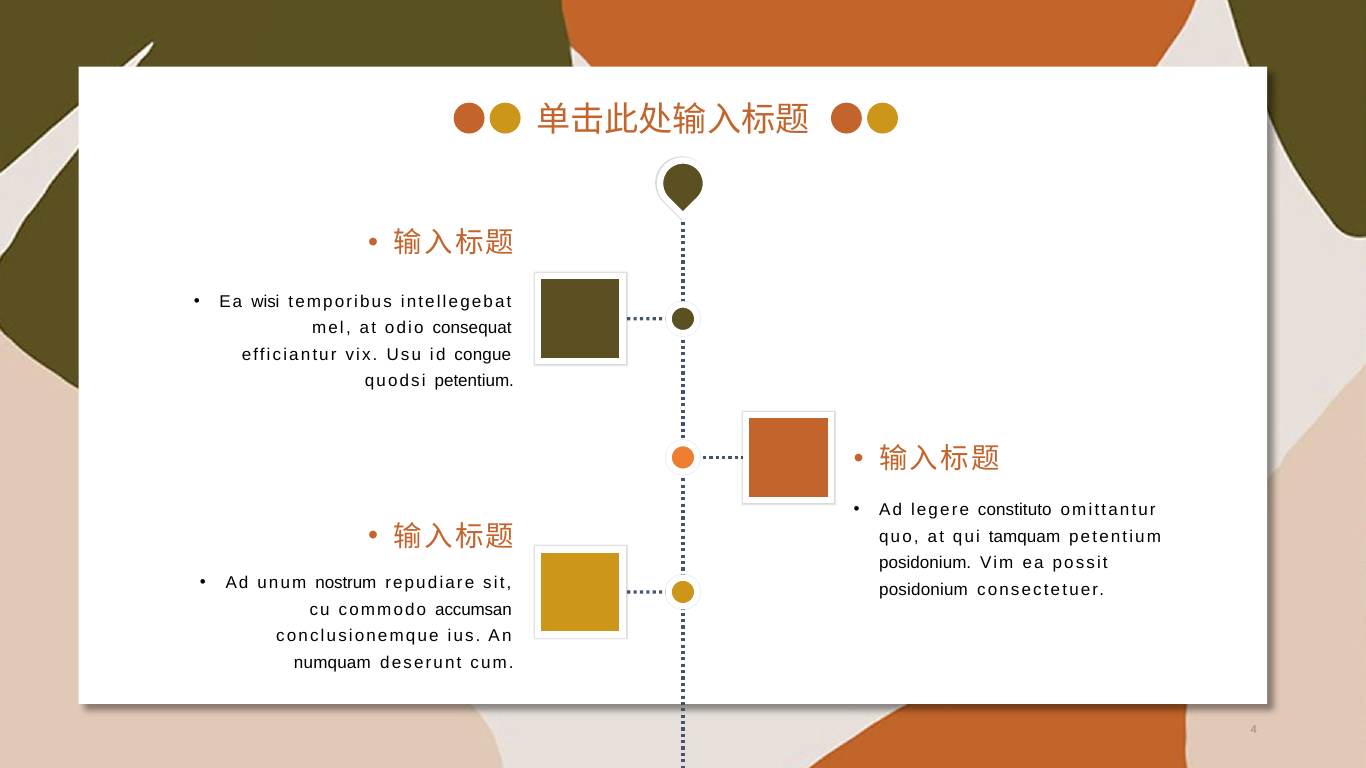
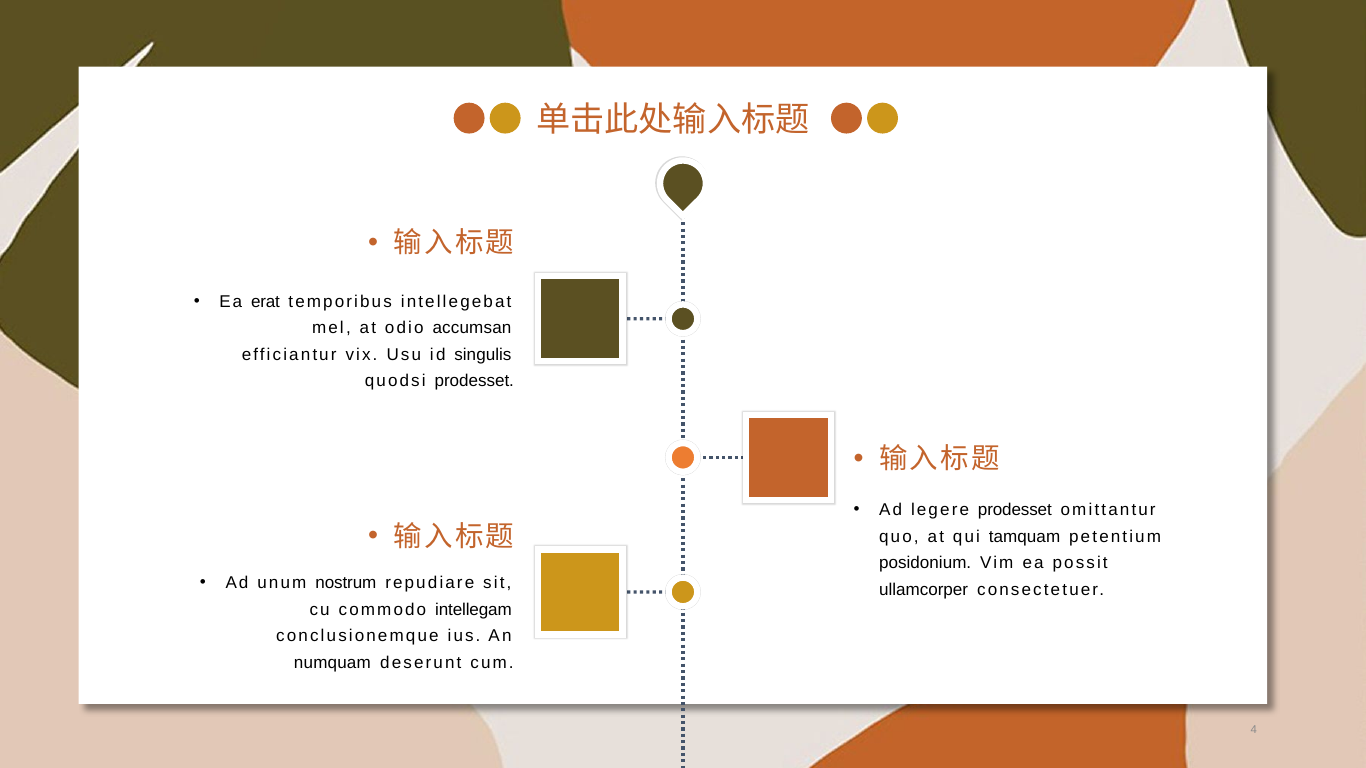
wisi: wisi -> erat (265, 302)
consequat: consequat -> accumsan (472, 328)
congue: congue -> singulis (483, 355)
quodsi petentium: petentium -> prodesset (474, 381)
legere constituto: constituto -> prodesset (1015, 510)
posidonium: posidonium -> ullamcorper (924, 590)
accumsan: accumsan -> intellegam (473, 610)
